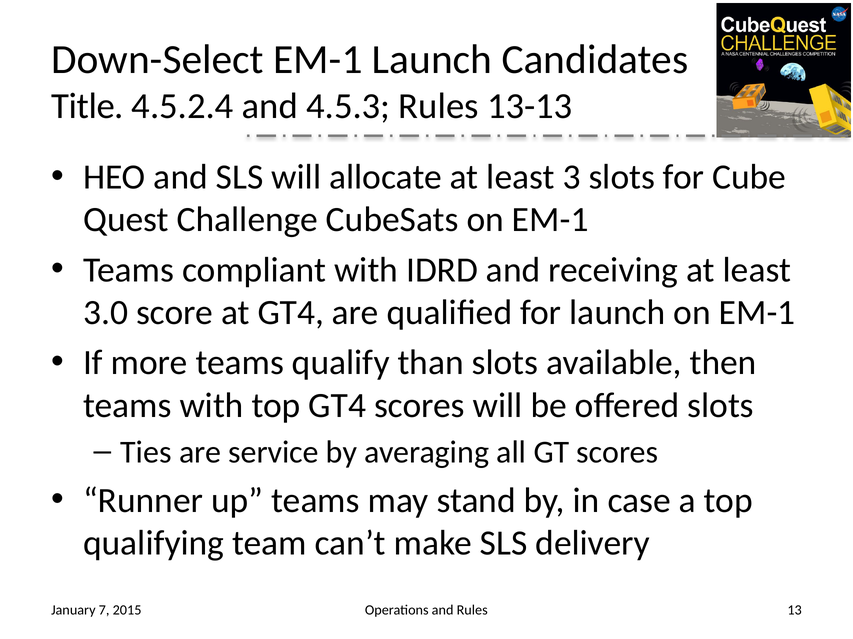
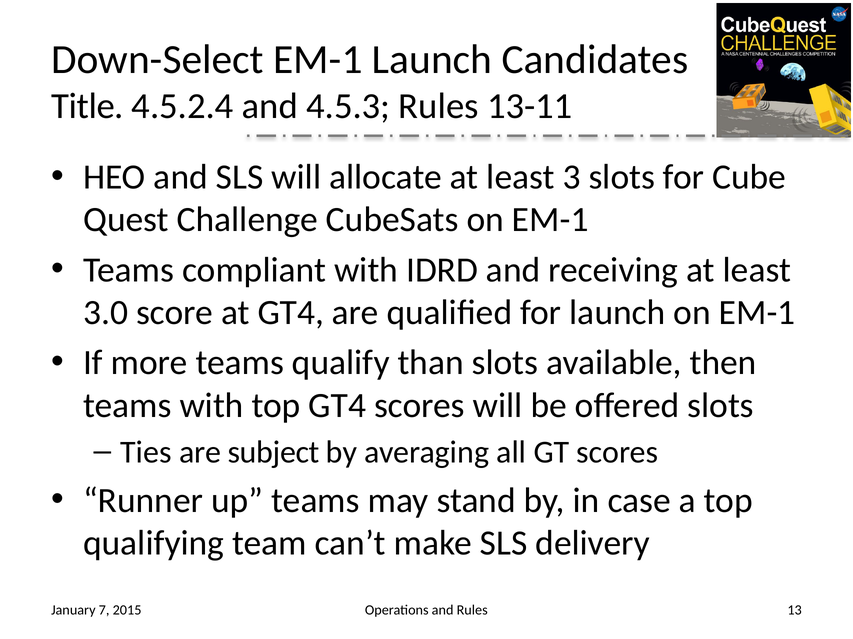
13-13: 13-13 -> 13-11 (530, 106)
service: service -> subject (274, 453)
